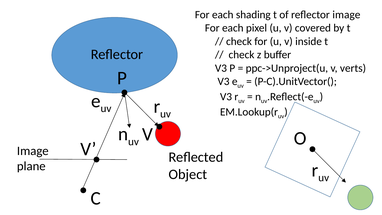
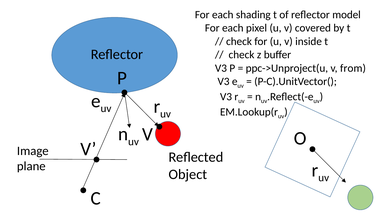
reflector image: image -> model (347, 15)
verts: verts -> from (353, 68)
